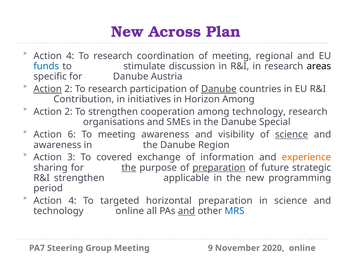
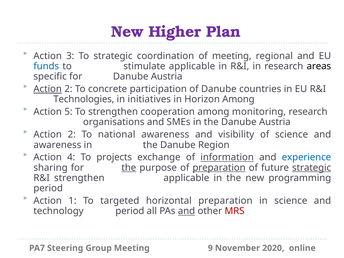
Across: Across -> Higher (175, 32)
4: 4 -> 3 (70, 56)
research: research -> strategic (113, 56)
stimulate discussion: discussion -> applicable (192, 66)
2 To research: research -> concrete (108, 89)
Danube underline: present -> none (219, 89)
Contribution: Contribution -> Technologies (84, 99)
2: 2 -> 5 (68, 112)
among technology: technology -> monitoring (259, 112)
the Danube Special: Special -> Austria (275, 122)
6: 6 -> 2 (72, 135)
To meeting: meeting -> national (117, 135)
science underline: present -> none (292, 135)
3: 3 -> 4 (71, 157)
covered: covered -> projects (114, 157)
information underline: none -> present (227, 157)
experience colour: orange -> blue (306, 157)
strategic underline: none -> present (312, 168)
4: 4 -> 1 (72, 201)
technology online: online -> period (130, 211)
MRS colour: blue -> red (235, 211)
